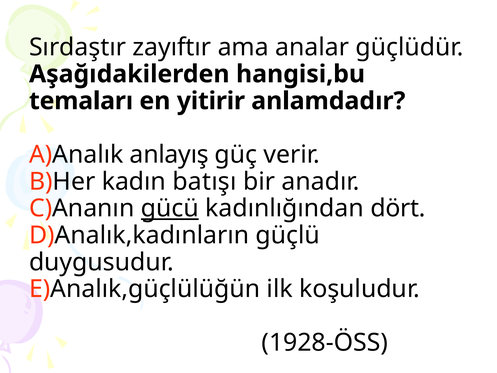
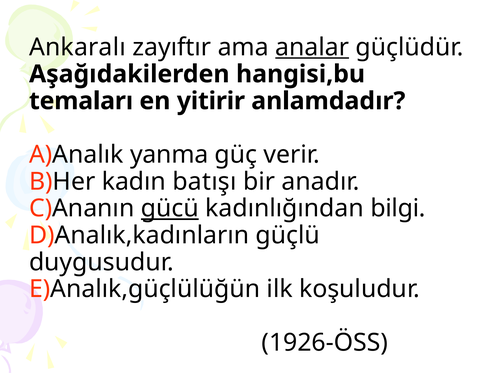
Sırdaştır: Sırdaştır -> Ankaralı (77, 47)
analar underline: none -> present (312, 47)
anlayış: anlayış -> yanma (169, 155)
dört: dört -> bilgi (398, 208)
1928-ÖSS: 1928-ÖSS -> 1926-ÖSS (325, 343)
